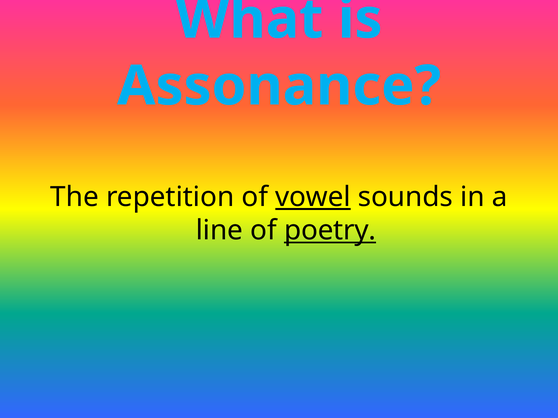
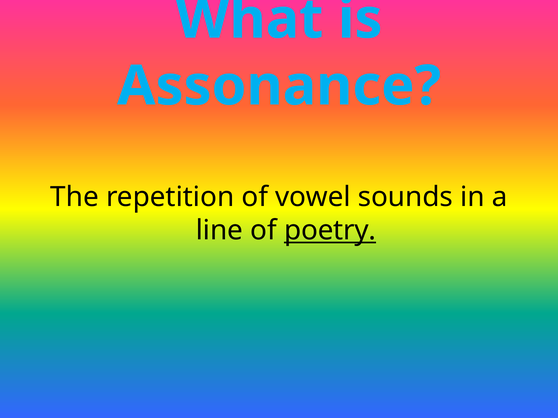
vowel underline: present -> none (313, 197)
